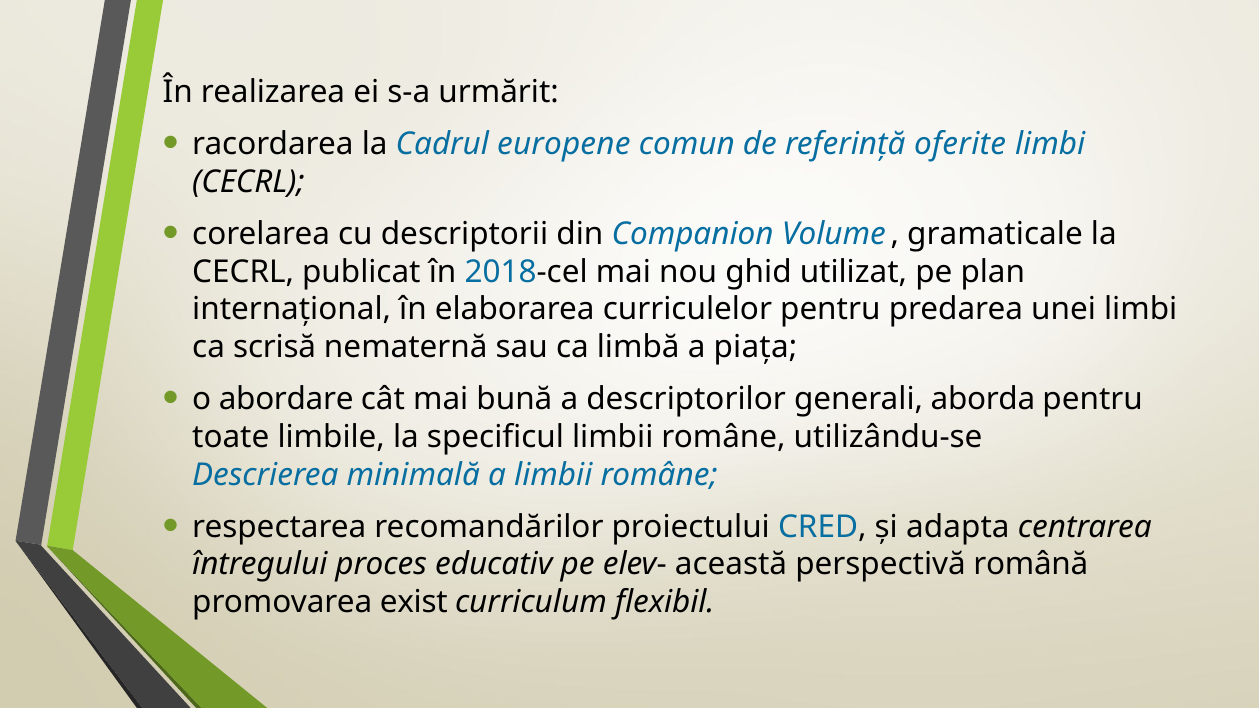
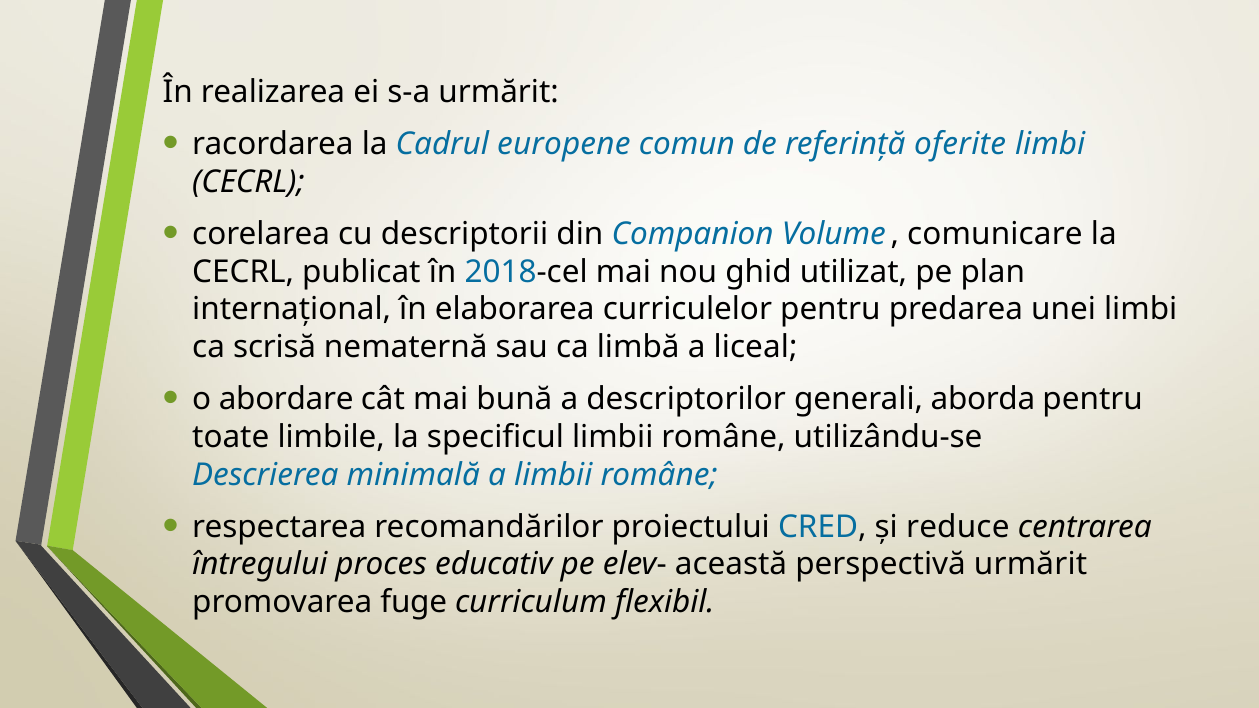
gramaticale: gramaticale -> comunicare (995, 234)
piața: piața -> liceal (756, 347)
adapta: adapta -> reduce (958, 527)
perspectivă română: română -> urmărit (1031, 565)
exist: exist -> fuge (414, 602)
